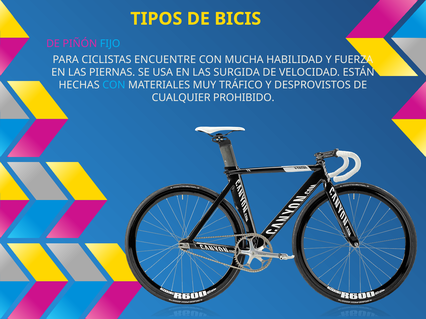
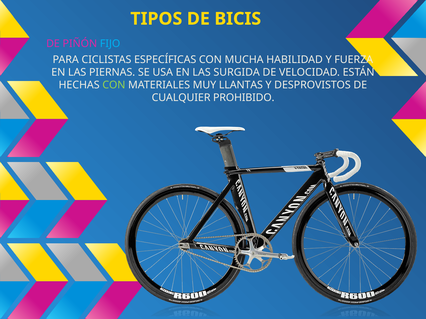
ENCUENTRE: ENCUENTRE -> ESPECÍFICAS (165, 60)
CON colour: light blue -> light green (114, 85)
TRÁFICO: TRÁFICO -> LLANTAS (241, 85)
